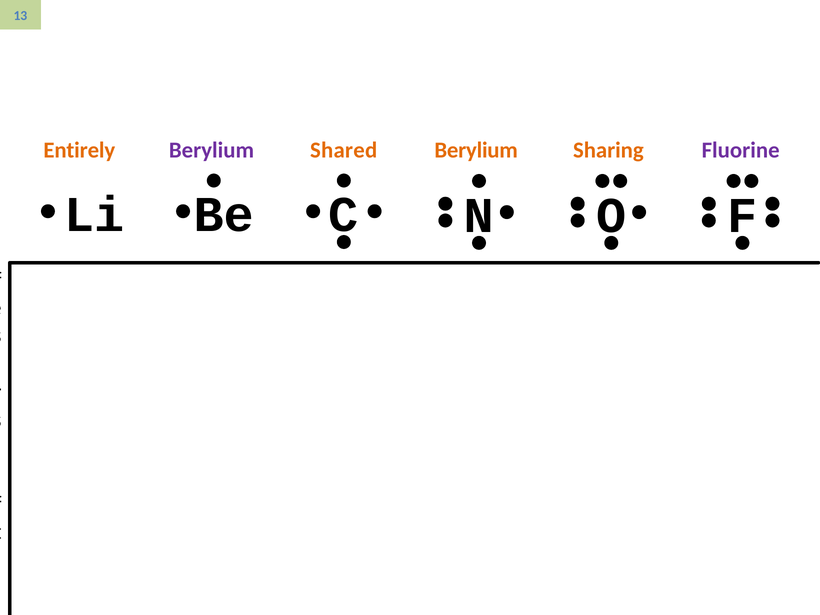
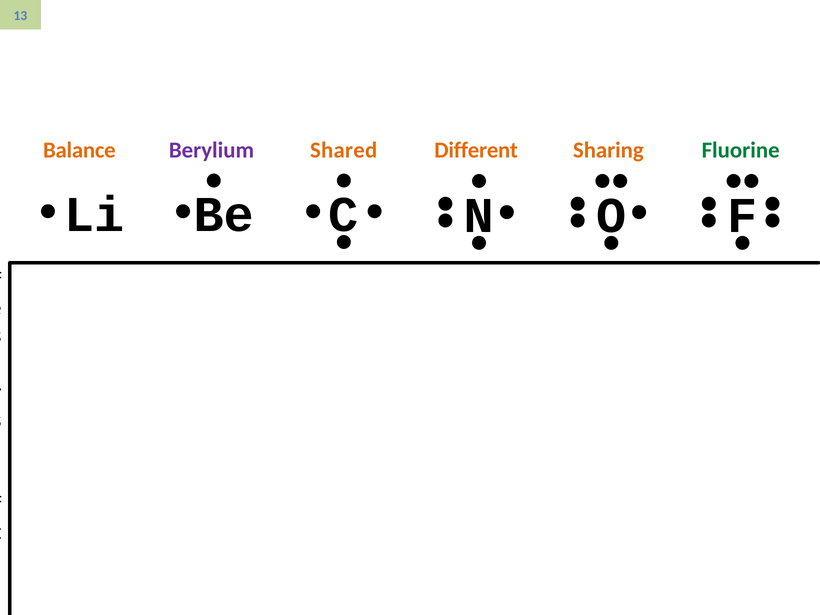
Entirely: Entirely -> Balance (79, 150)
Berylium: Berylium -> Different (476, 150)
Fluorine colour: purple -> green (741, 150)
